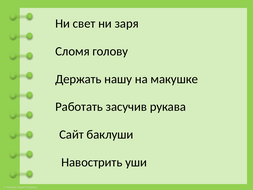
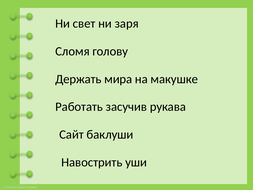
нашу: нашу -> мира (118, 79)
